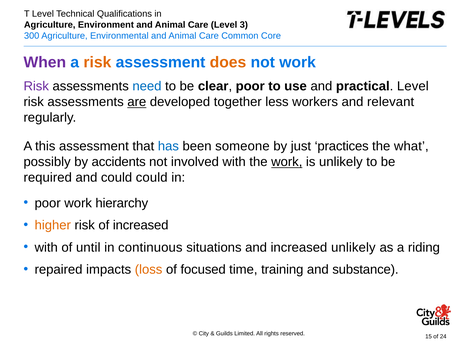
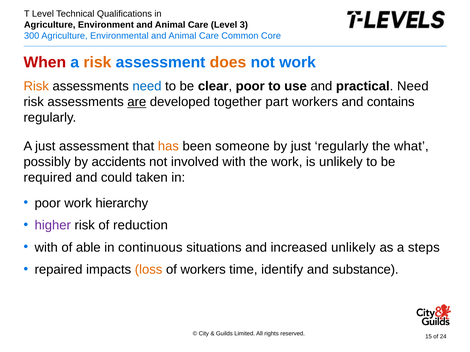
When colour: purple -> red (45, 62)
Risk colour: purple -> orange (36, 86)
practical Level: Level -> Need (413, 86)
less: less -> part (277, 102)
relevant: relevant -> contains (391, 102)
A this: this -> just (45, 147)
has colour: blue -> orange (168, 147)
just practices: practices -> regularly (342, 147)
work underline: present -> none (287, 162)
could could: could -> taken (152, 178)
higher colour: orange -> purple (53, 226)
of increased: increased -> reduction (141, 226)
until: until -> able (88, 248)
riding: riding -> steps (424, 248)
of focused: focused -> workers (203, 270)
training: training -> identify (282, 270)
